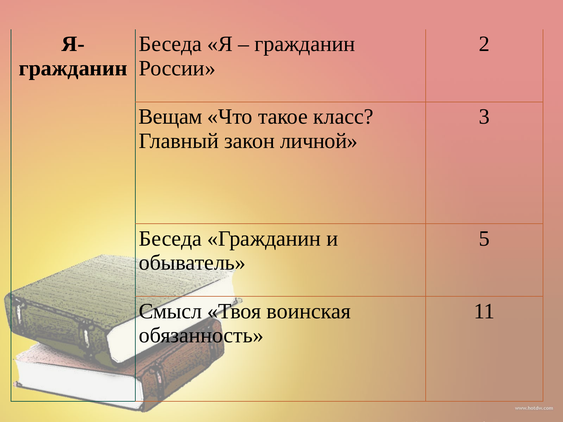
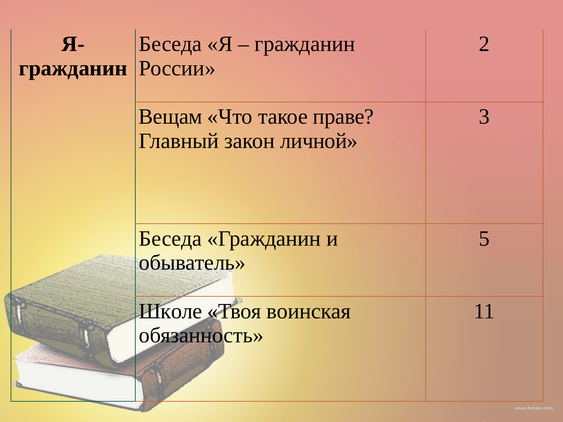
класс: класс -> праве (343, 117)
Смысл: Смысл -> Школе (170, 311)
